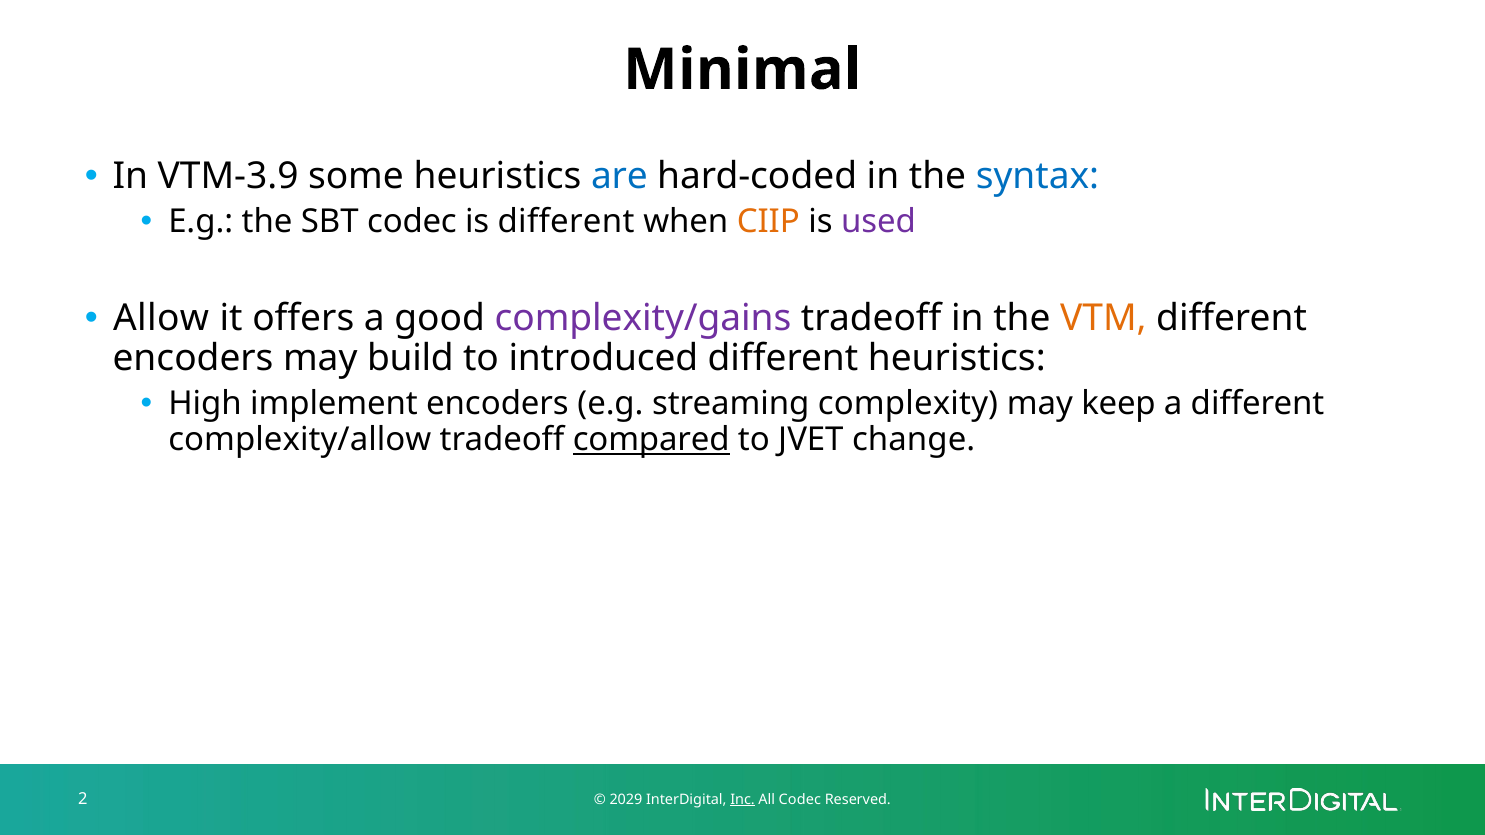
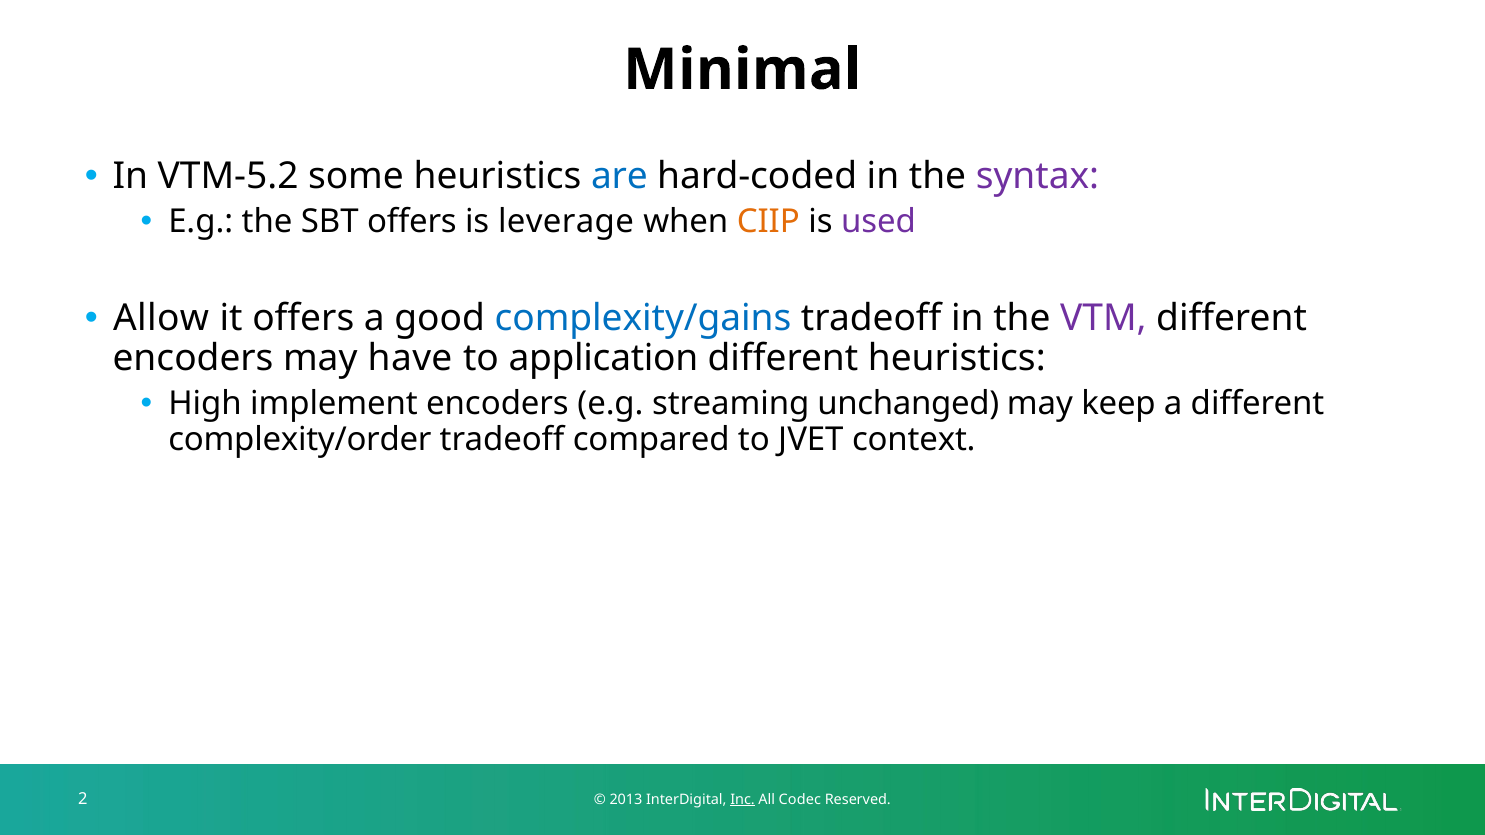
VTM-3.9: VTM-3.9 -> VTM-5.2 (228, 176)
syntax colour: blue -> purple (1037, 176)
SBT codec: codec -> offers (412, 222)
is different: different -> leverage (566, 222)
complexity/gains colour: purple -> blue (643, 319)
VTM colour: orange -> purple (1103, 319)
build: build -> have (410, 359)
introduced: introduced -> application (603, 359)
complexity: complexity -> unchanged (908, 404)
complexity/allow: complexity/allow -> complexity/order (300, 440)
compared underline: present -> none (651, 440)
change: change -> context (914, 440)
2029: 2029 -> 2013 (626, 800)
